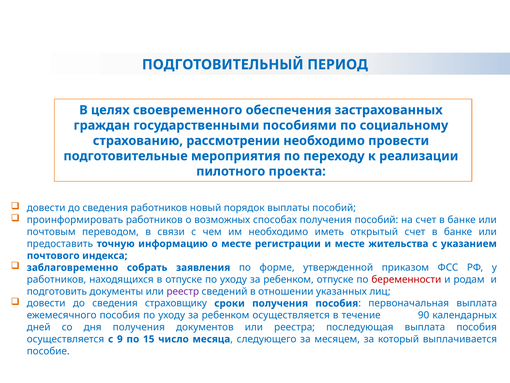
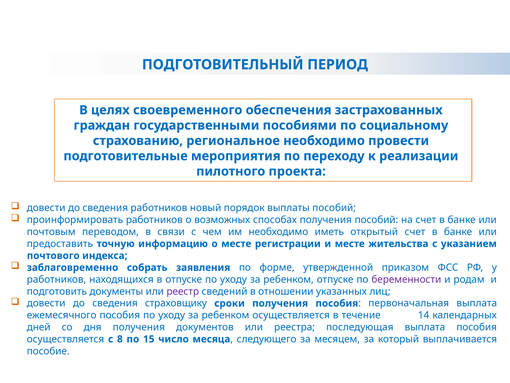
рассмотрении: рассмотрении -> региональное (233, 141)
беременности colour: red -> purple (406, 279)
90: 90 -> 14 (424, 315)
9: 9 -> 8 (120, 339)
